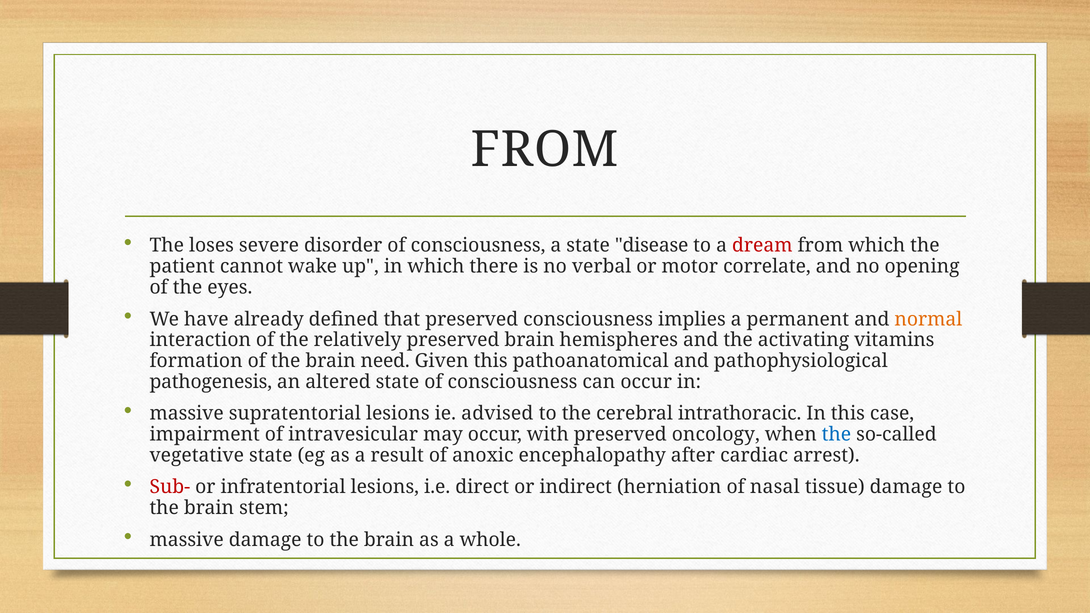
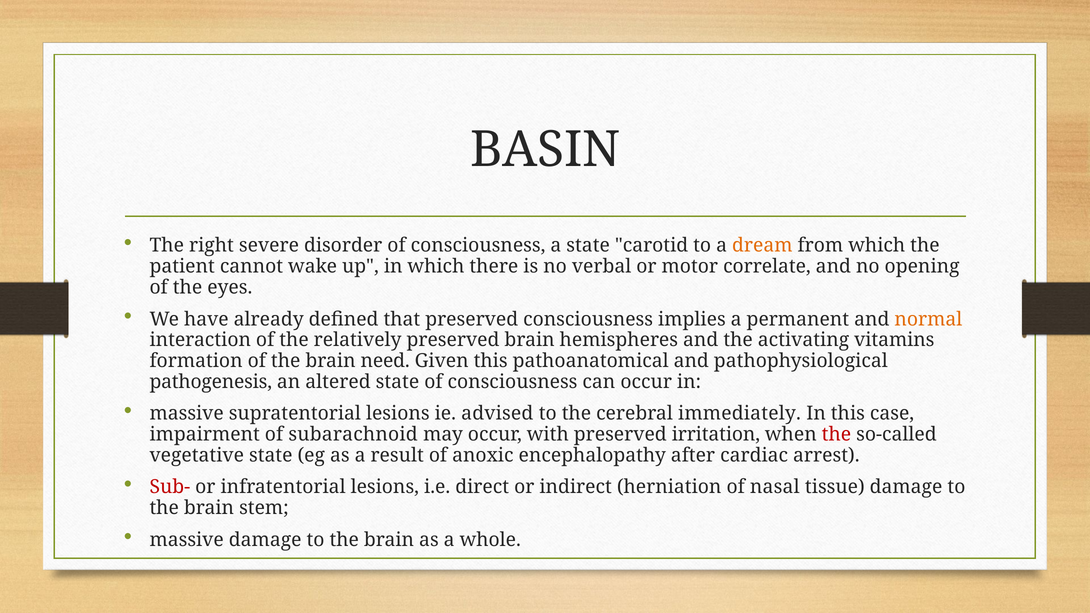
FROM: FROM -> BASIN (545, 150)
loses: loses -> right (211, 246)
disease: disease -> carotid (652, 246)
dream colour: red -> orange (762, 246)
intrathoracic: intrathoracic -> immediately (739, 414)
intravesicular: intravesicular -> subarachnoid (353, 434)
oncology: oncology -> irritation (716, 434)
the colour: blue -> red (836, 434)
